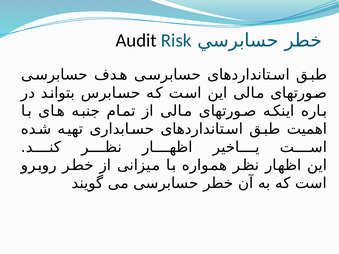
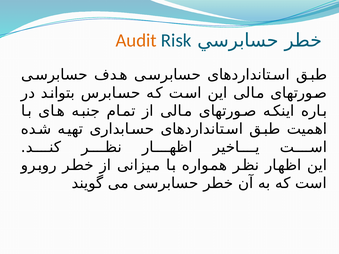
Audit colour: black -> orange (136, 40)
